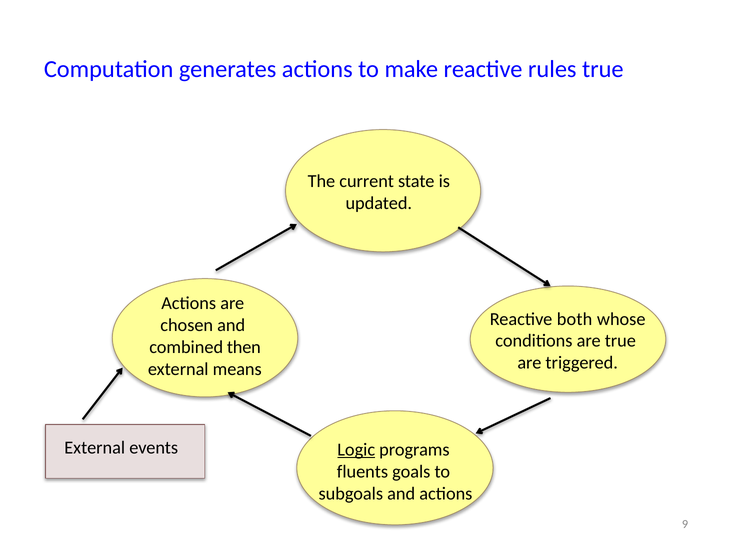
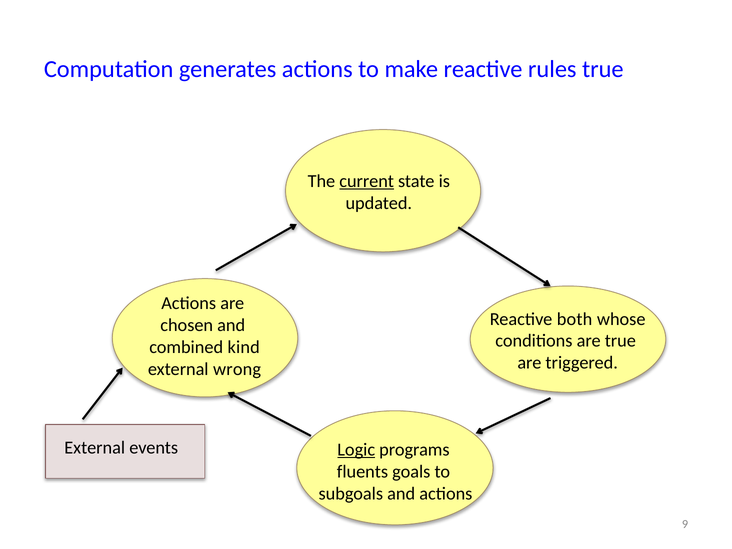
current underline: none -> present (367, 181)
then: then -> kind (244, 347)
means: means -> wrong (237, 369)
